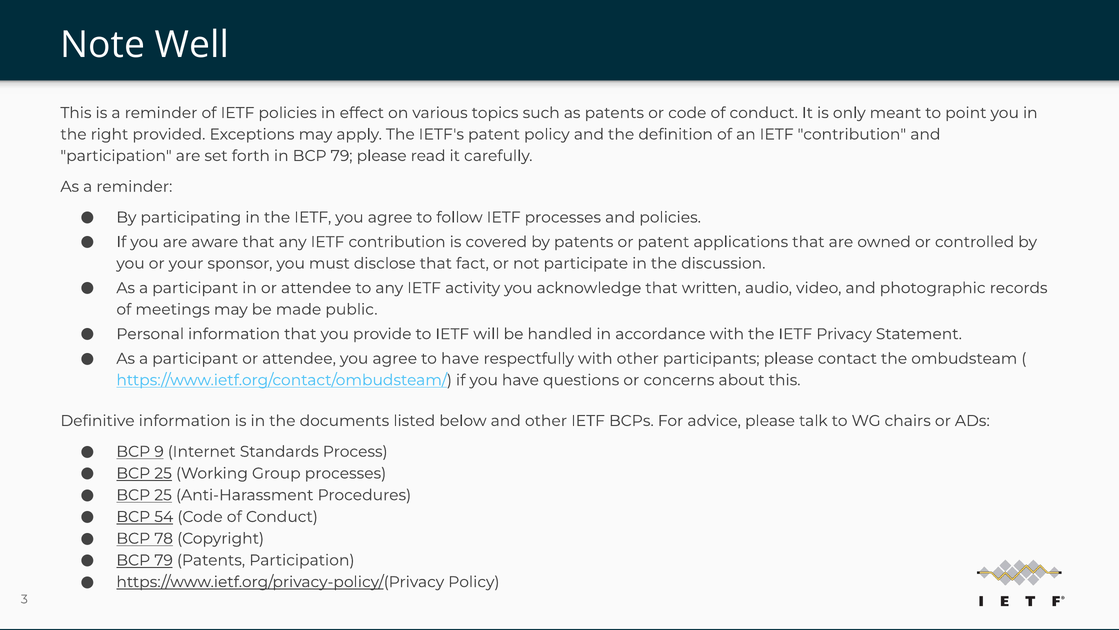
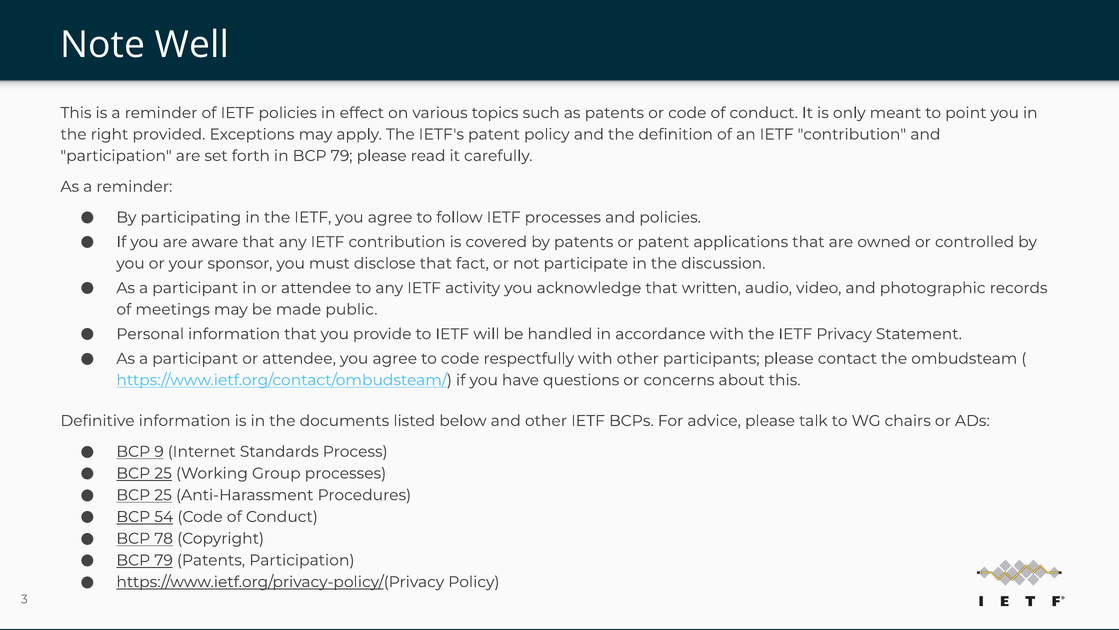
to have: have -> code (460, 358)
